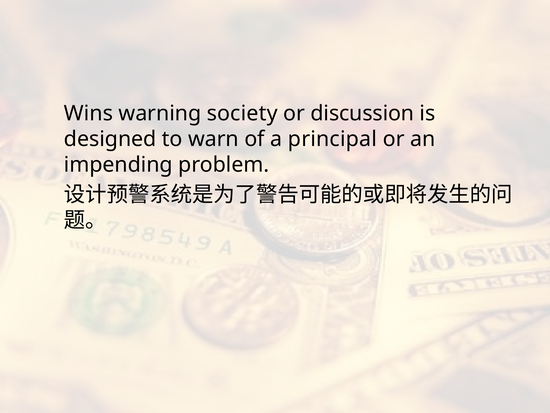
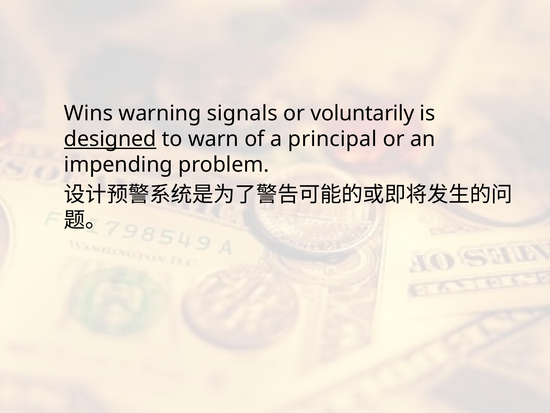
society: society -> signals (242, 113)
discussion: discussion -> voluntarily (362, 113)
designed underline: none -> present (110, 139)
